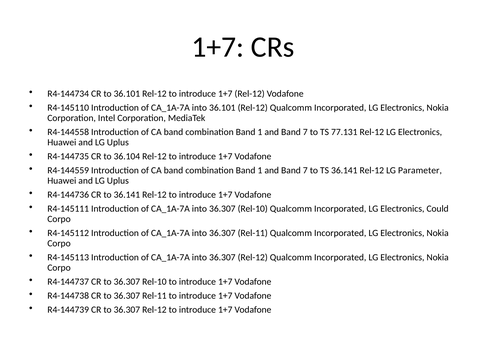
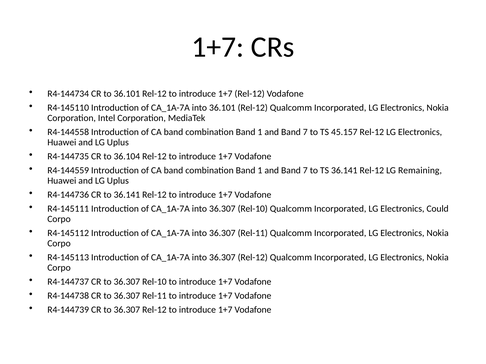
77.131: 77.131 -> 45.157 (344, 132)
Parameter: Parameter -> Remaining (420, 171)
